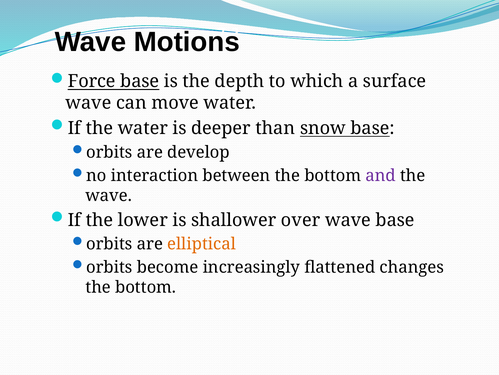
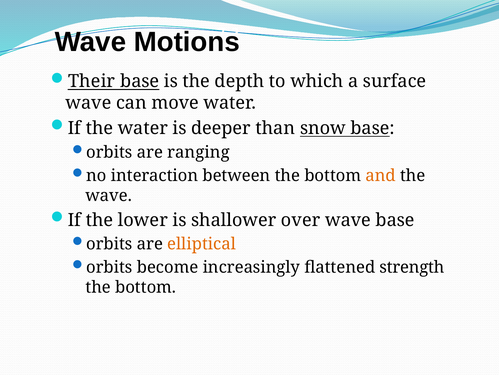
Force: Force -> Their (92, 81)
develop: develop -> ranging (198, 152)
and colour: purple -> orange (381, 175)
changes: changes -> strength (412, 267)
